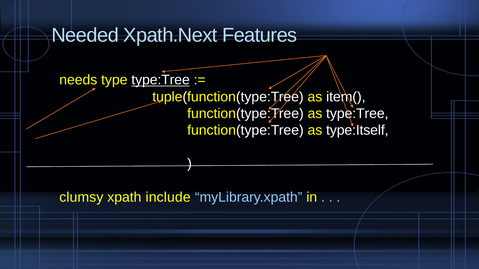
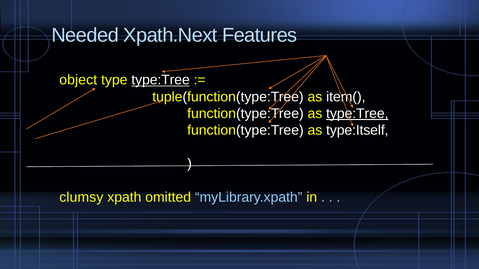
needs: needs -> object (78, 80)
type:Tree underline: none -> present (357, 114)
include: include -> omitted (168, 198)
